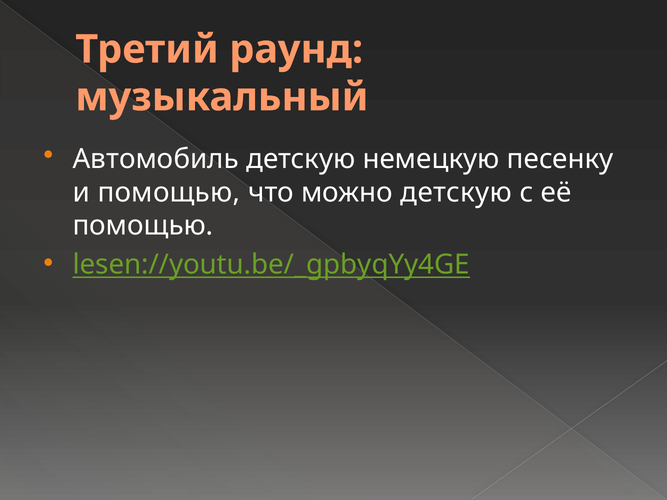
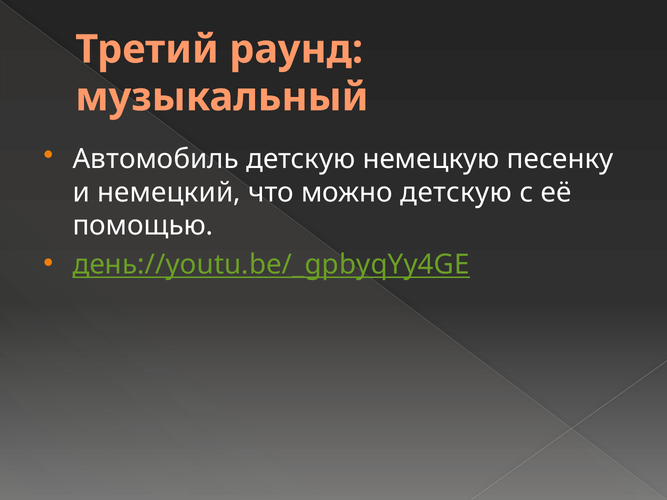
и помощью: помощью -> немецкий (169, 193)
lesen://youtu.be/_gpbyqYy4GE: lesen://youtu.be/_gpbyqYy4GE -> день://youtu.be/_gpbyqYy4GE (271, 265)
